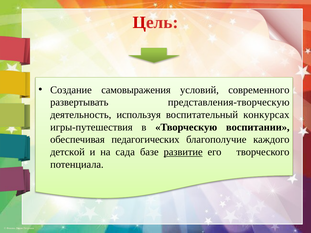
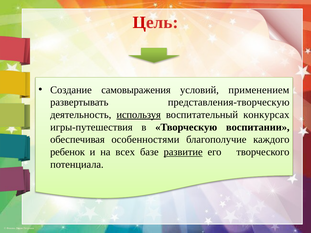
современного: современного -> применением (259, 90)
используя underline: none -> present (139, 115)
педагогических: педагогических -> особенностями (145, 140)
детской: детской -> ребенок (68, 152)
сада: сада -> всех (125, 152)
